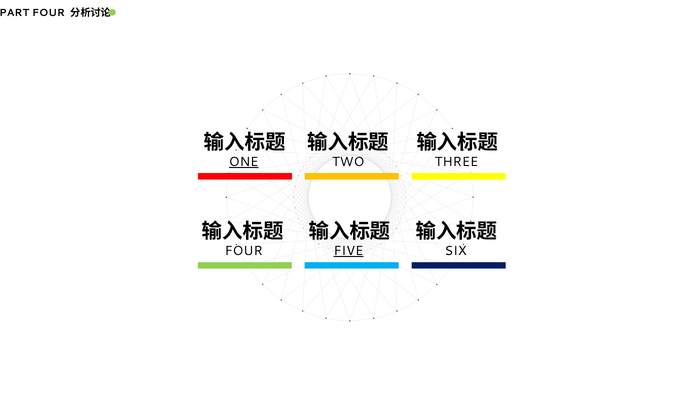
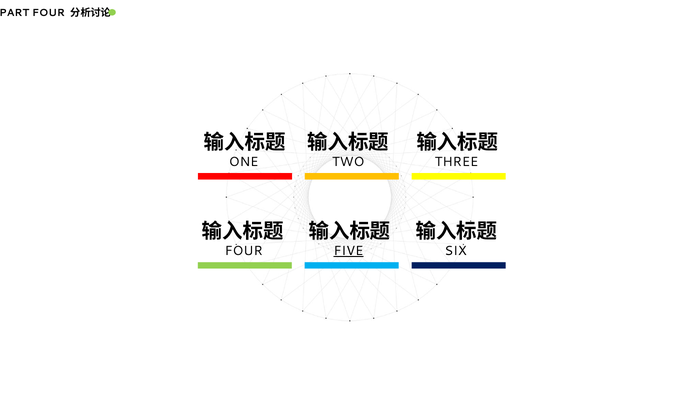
ONE underline: present -> none (244, 162)
